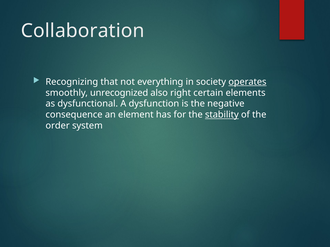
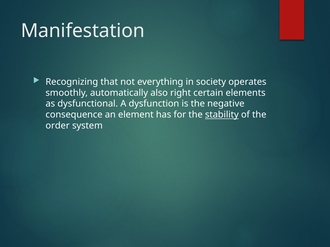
Collaboration: Collaboration -> Manifestation (83, 31)
operates underline: present -> none (247, 82)
unrecognized: unrecognized -> automatically (119, 93)
